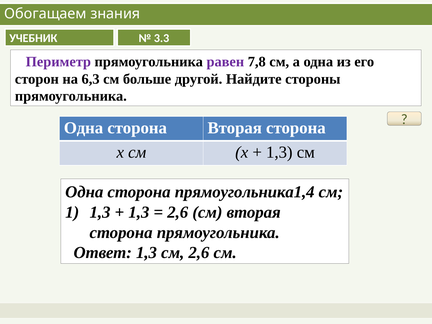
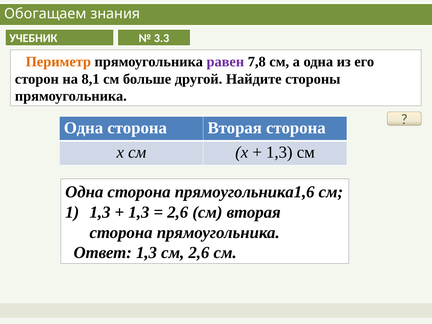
Периметр colour: purple -> orange (58, 62)
6,3: 6,3 -> 8,1 (91, 79)
прямоугольника1,4: прямоугольника1,4 -> прямоугольника1,6 (245, 192)
